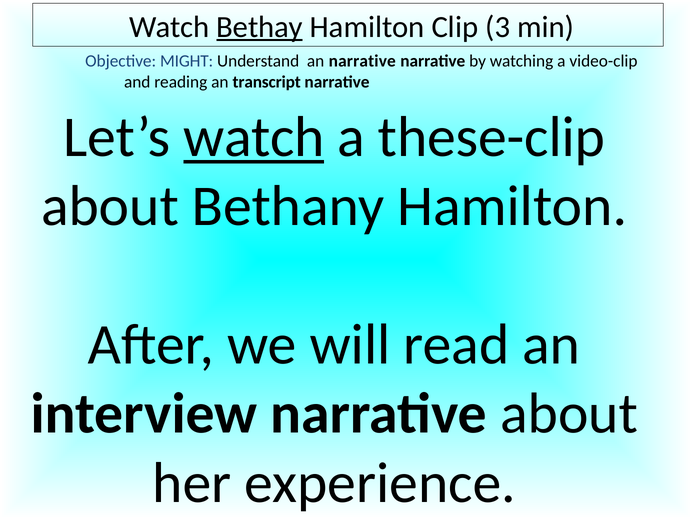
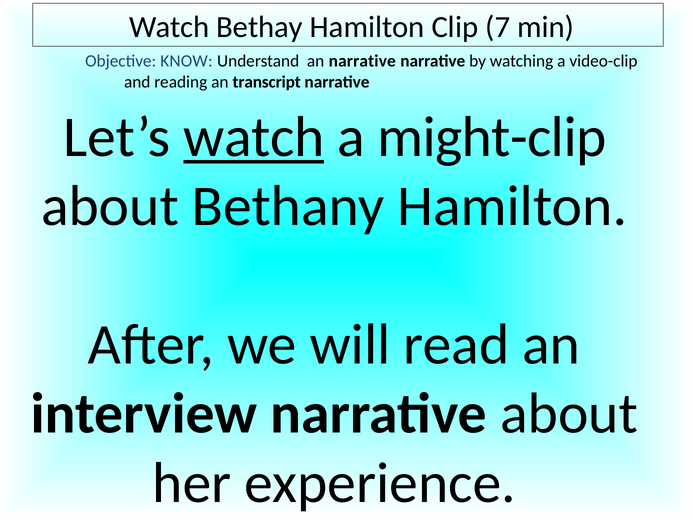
Bethay underline: present -> none (260, 27)
3: 3 -> 7 (498, 27)
MIGHT: MIGHT -> KNOW (186, 61)
these-clip: these-clip -> might-clip (492, 137)
